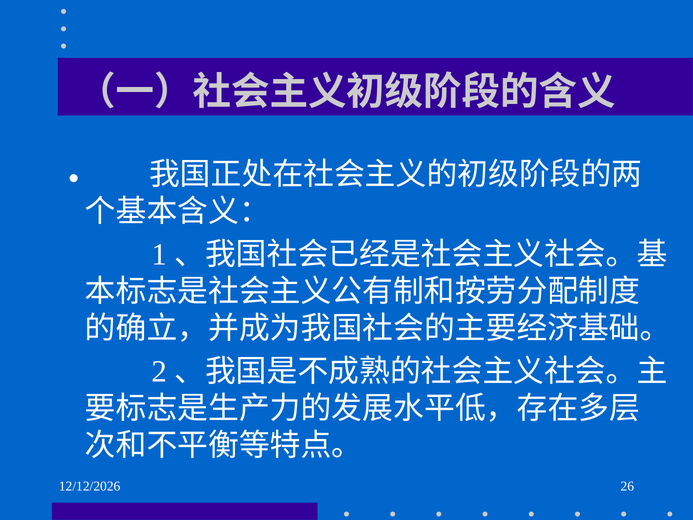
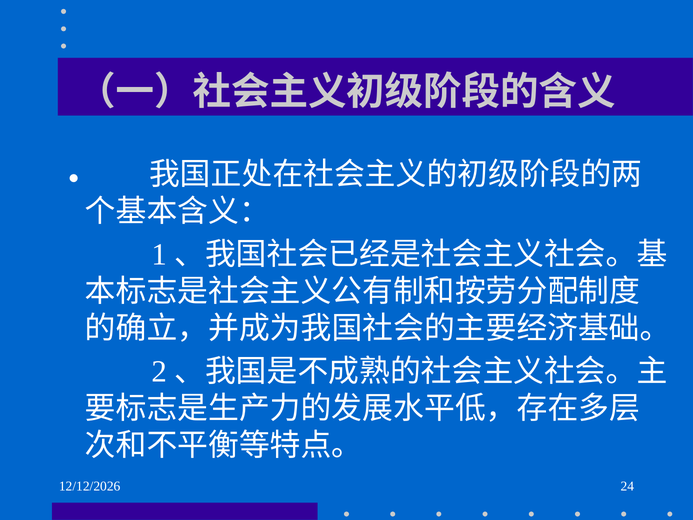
26: 26 -> 24 (627, 486)
